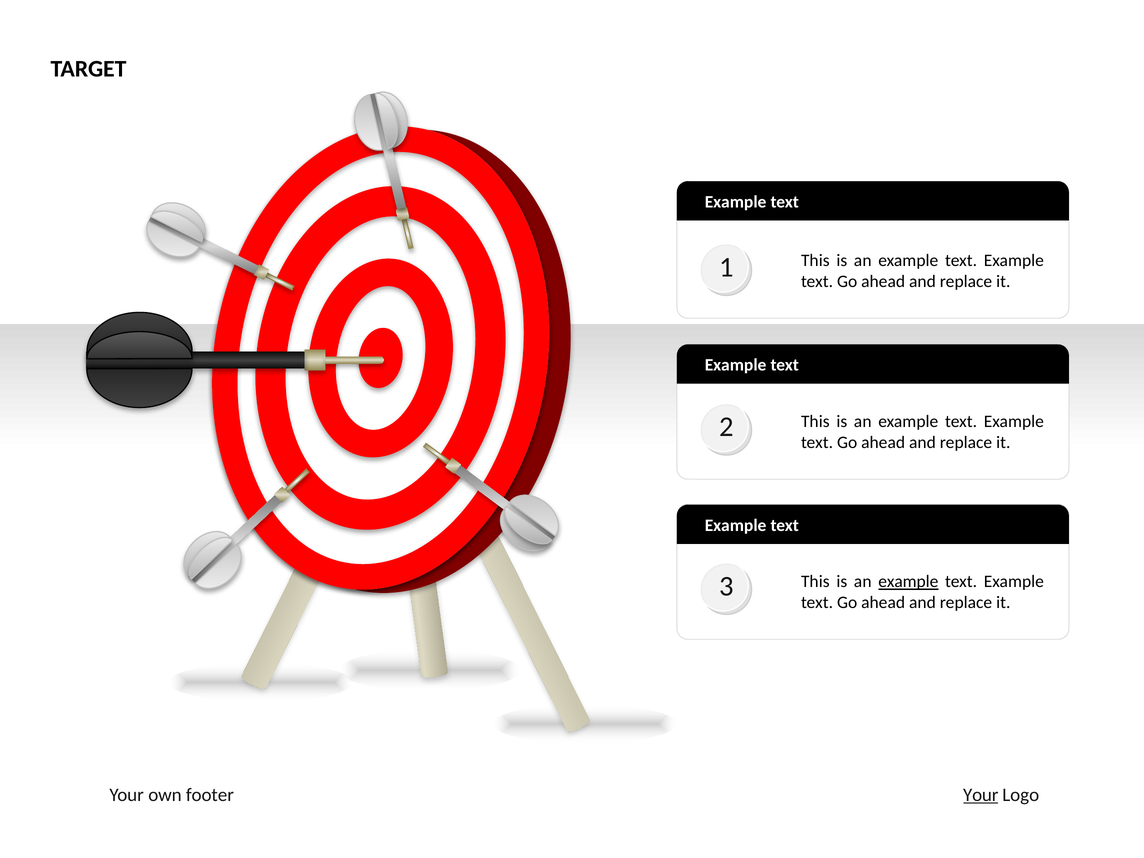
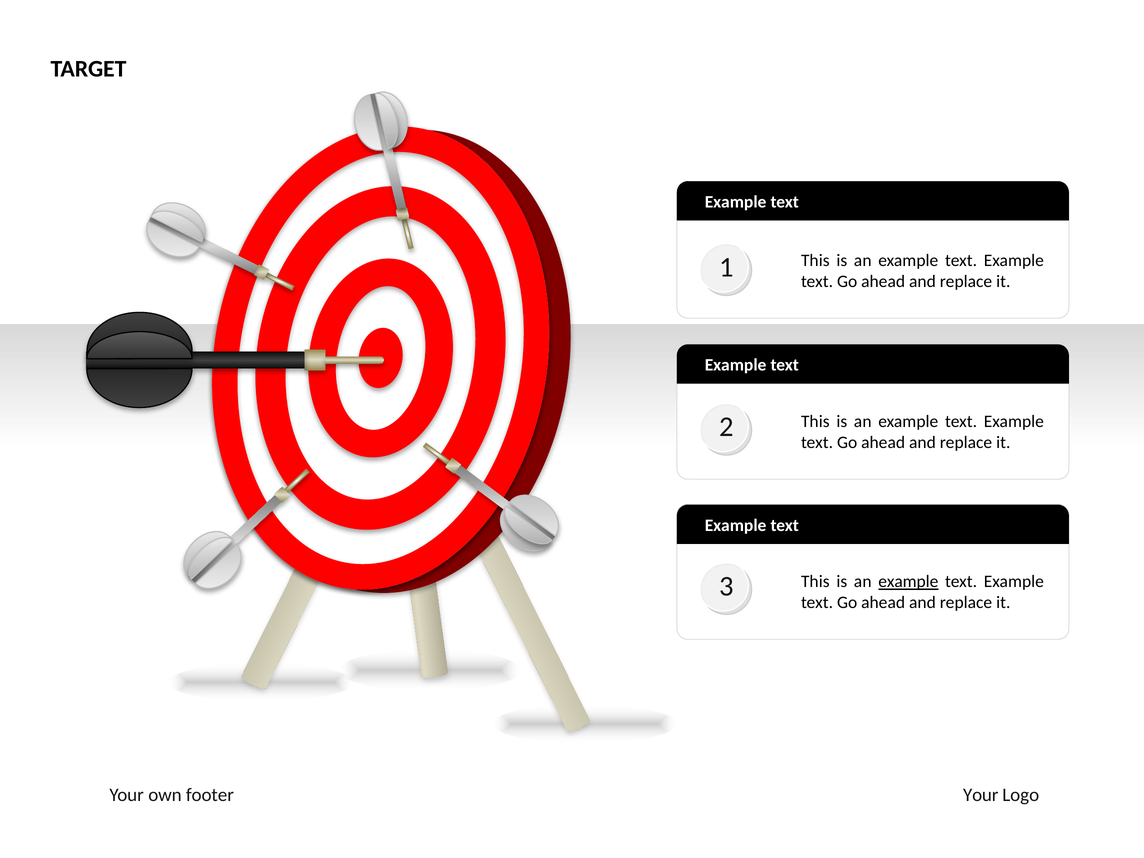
Your underline: present -> none (981, 795)
